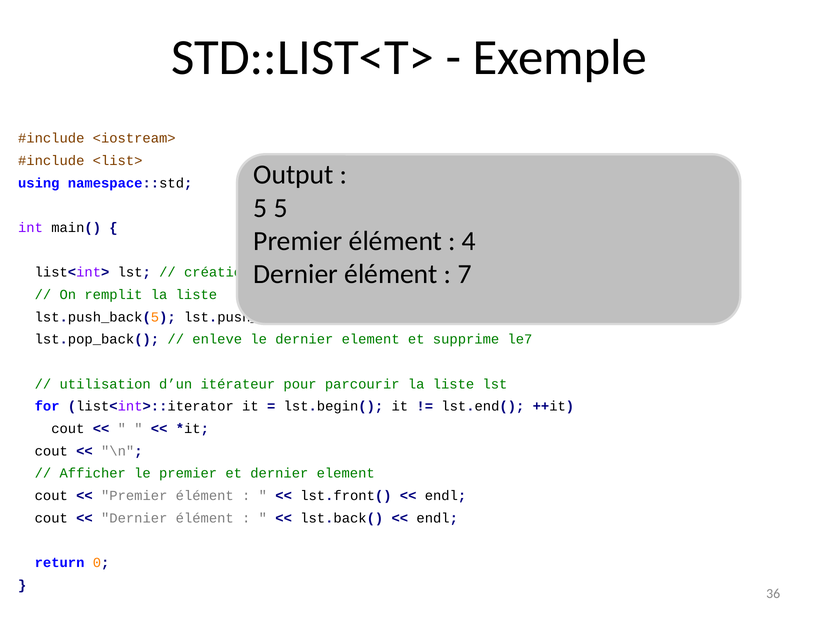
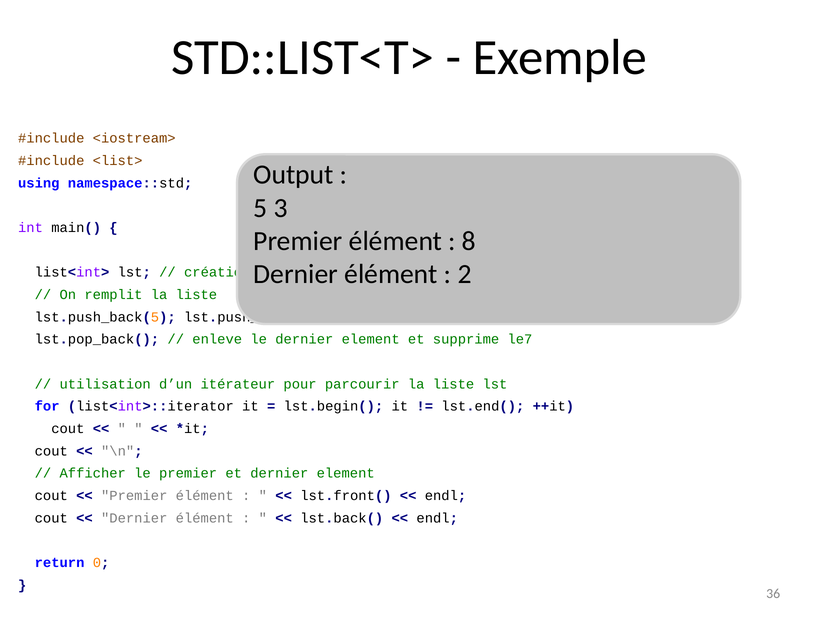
5 5: 5 -> 3 (281, 208)
4: 4 -> 8 (469, 241)
7: 7 -> 2 (465, 274)
